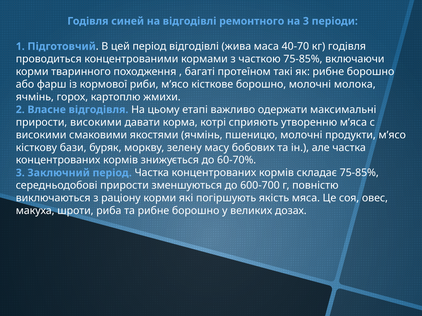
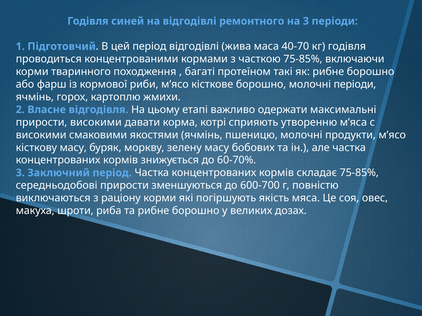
молочні молока: молока -> періоди (355, 84)
кісткову бази: бази -> масу (73, 148)
